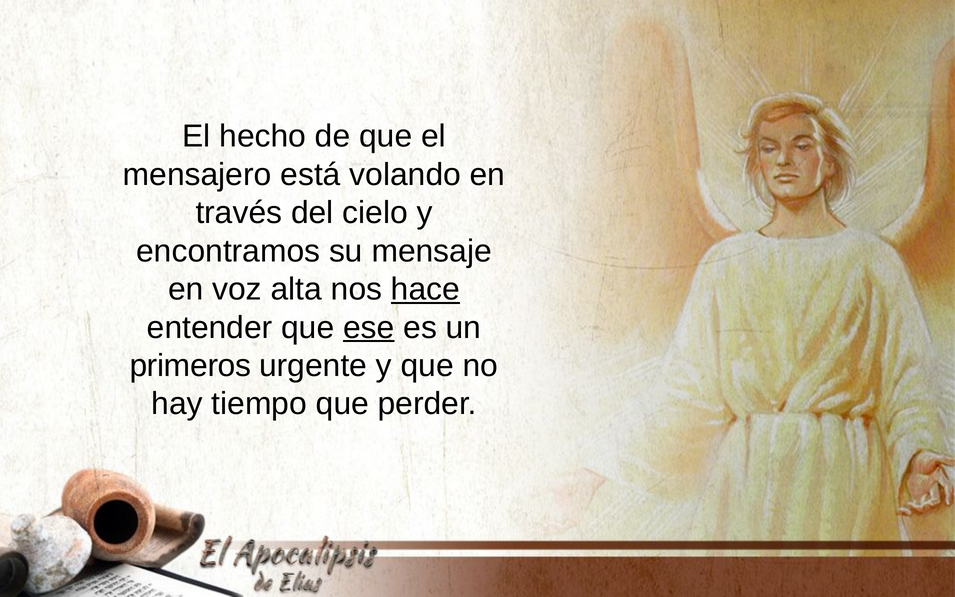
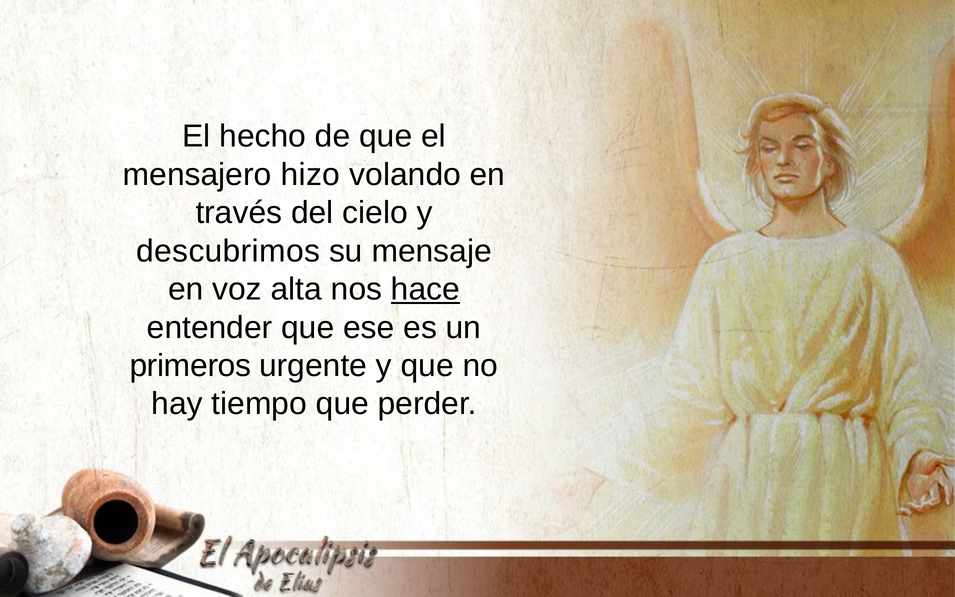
está: está -> hizo (310, 175)
encontramos: encontramos -> descubrimos (228, 251)
ese underline: present -> none (369, 327)
